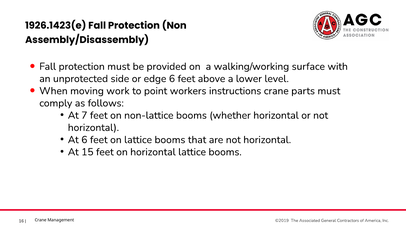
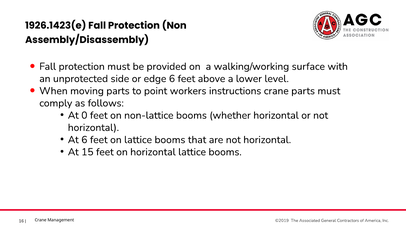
moving work: work -> parts (118, 91)
7: 7 -> 0 (84, 115)
